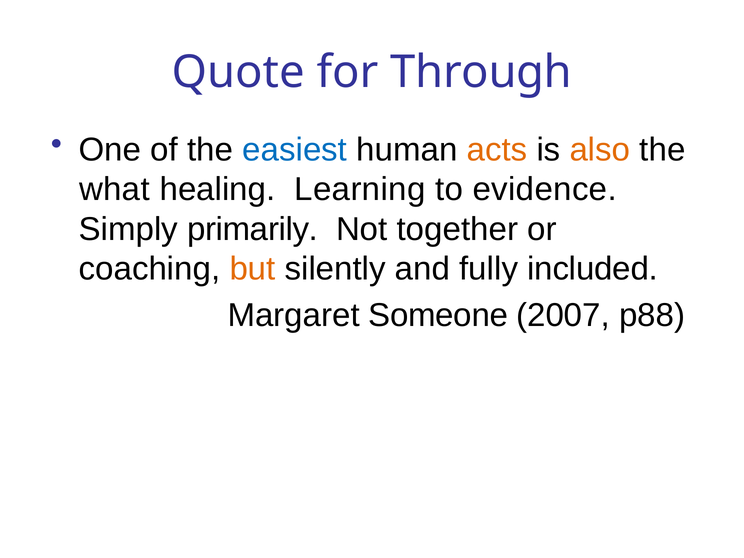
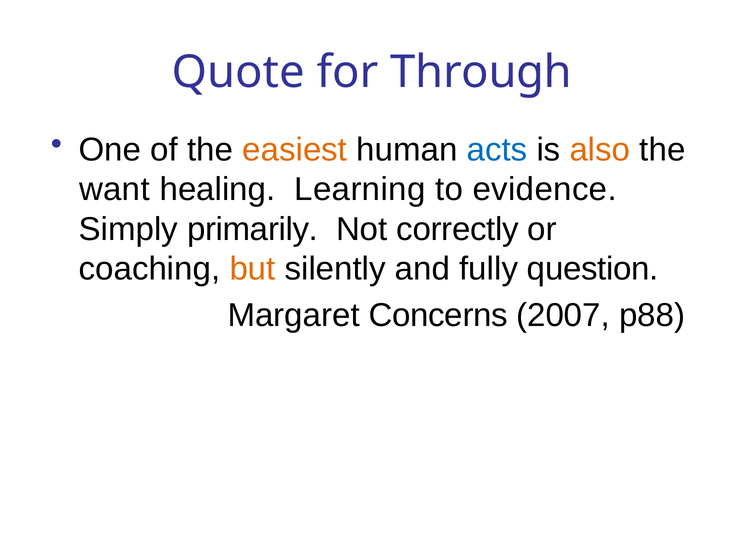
easiest colour: blue -> orange (295, 150)
acts colour: orange -> blue (497, 150)
what: what -> want (114, 190)
together: together -> correctly (458, 229)
included: included -> question (593, 269)
Someone: Someone -> Concerns (438, 315)
